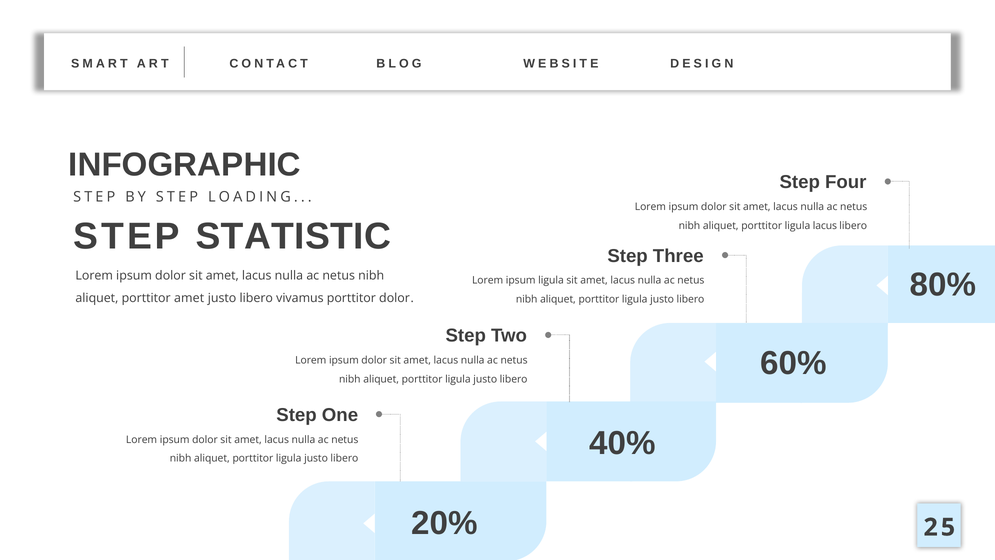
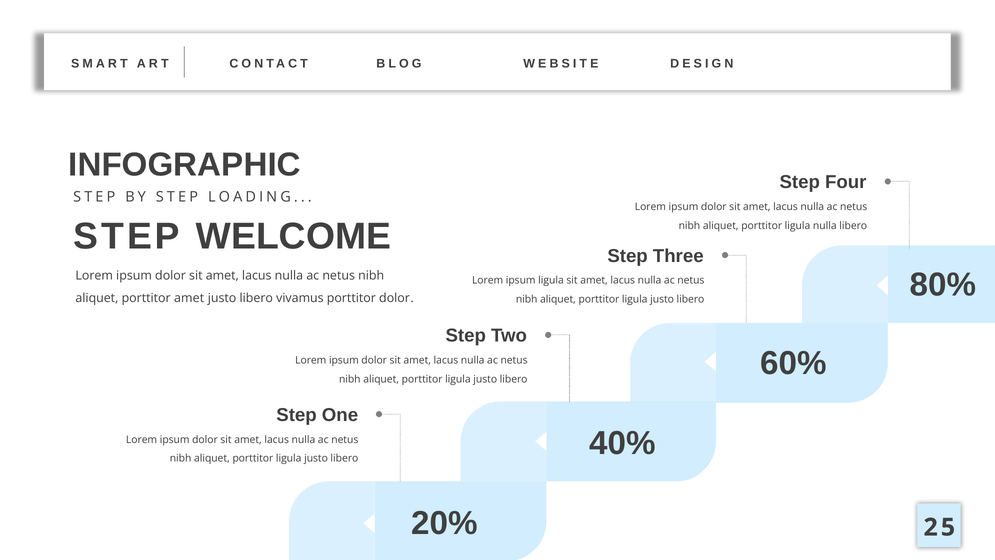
STATISTIC: STATISTIC -> WELCOME (293, 236)
ligula lacus: lacus -> nulla (825, 226)
